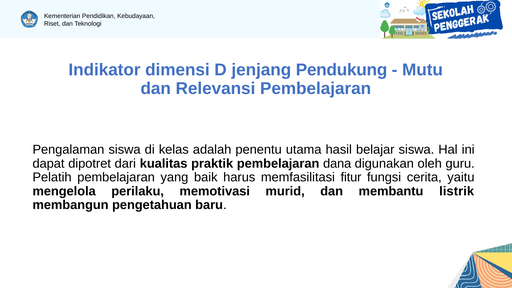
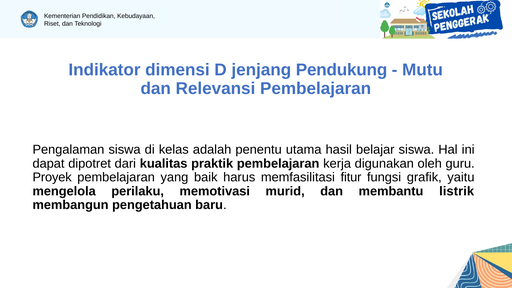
dana: dana -> kerja (337, 164)
Pelatih: Pelatih -> Proyek (52, 177)
cerita: cerita -> grafik (424, 177)
